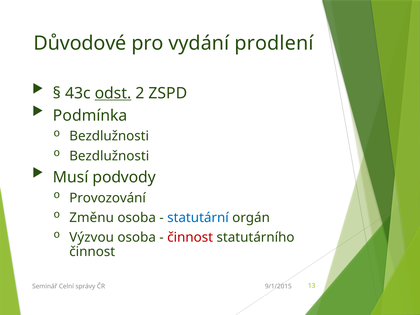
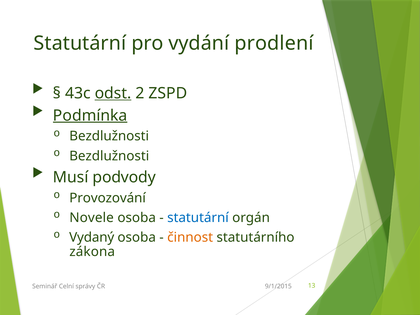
Důvodové: Důvodové -> Statutární (80, 43)
Podmínka underline: none -> present (90, 115)
Změnu: Změnu -> Novele (92, 218)
Výzvou: Výzvou -> Vydaný (92, 237)
činnost colour: red -> orange (190, 237)
činnost: činnost -> zákona (92, 252)
